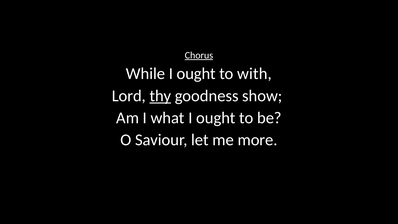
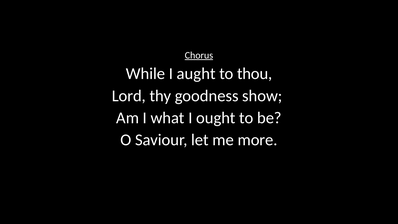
While I ought: ought -> aught (196, 74)
with: with -> thou (255, 74)
thy underline: present -> none (160, 96)
